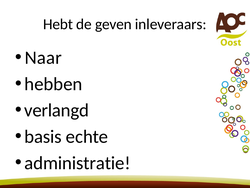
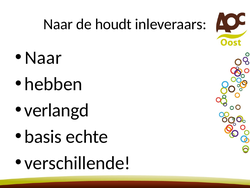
Hebt: Hebt -> Naar (58, 24)
geven: geven -> houdt (113, 24)
administratie: administratie -> verschillende (77, 163)
